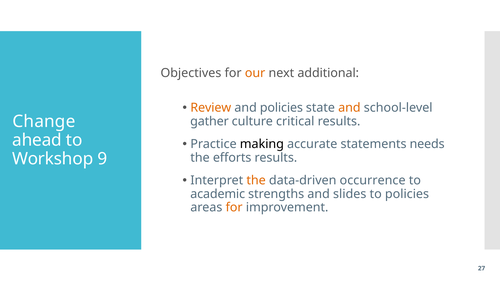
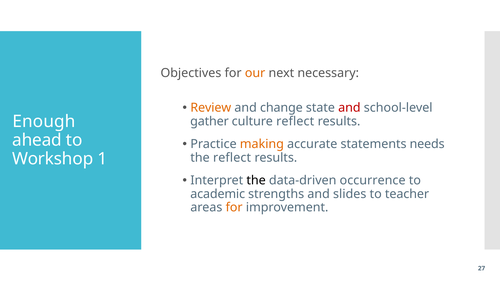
additional: additional -> necessary (328, 73)
and policies: policies -> change (281, 108)
and colour: orange -> red (349, 108)
Change: Change -> Enough (44, 122)
culture critical: critical -> reflect (295, 121)
making colour: black -> orange (262, 144)
9: 9 -> 1 (102, 159)
the efforts: efforts -> reflect (232, 158)
the colour: orange -> black (256, 181)
to policies: policies -> teacher (407, 194)
